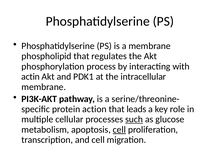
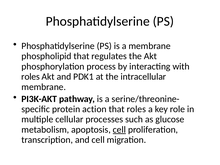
actin: actin -> roles (31, 77)
that leads: leads -> roles (136, 109)
such underline: present -> none (134, 119)
